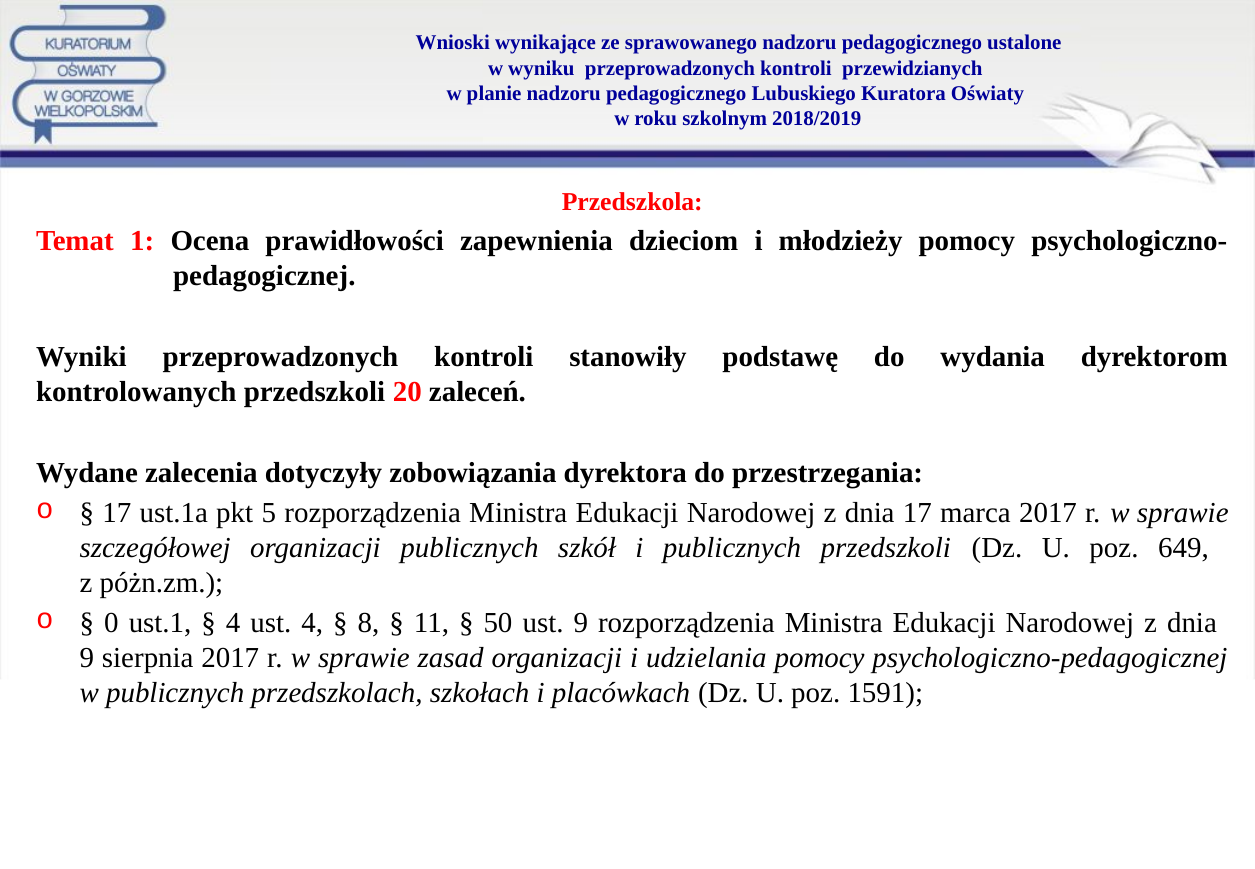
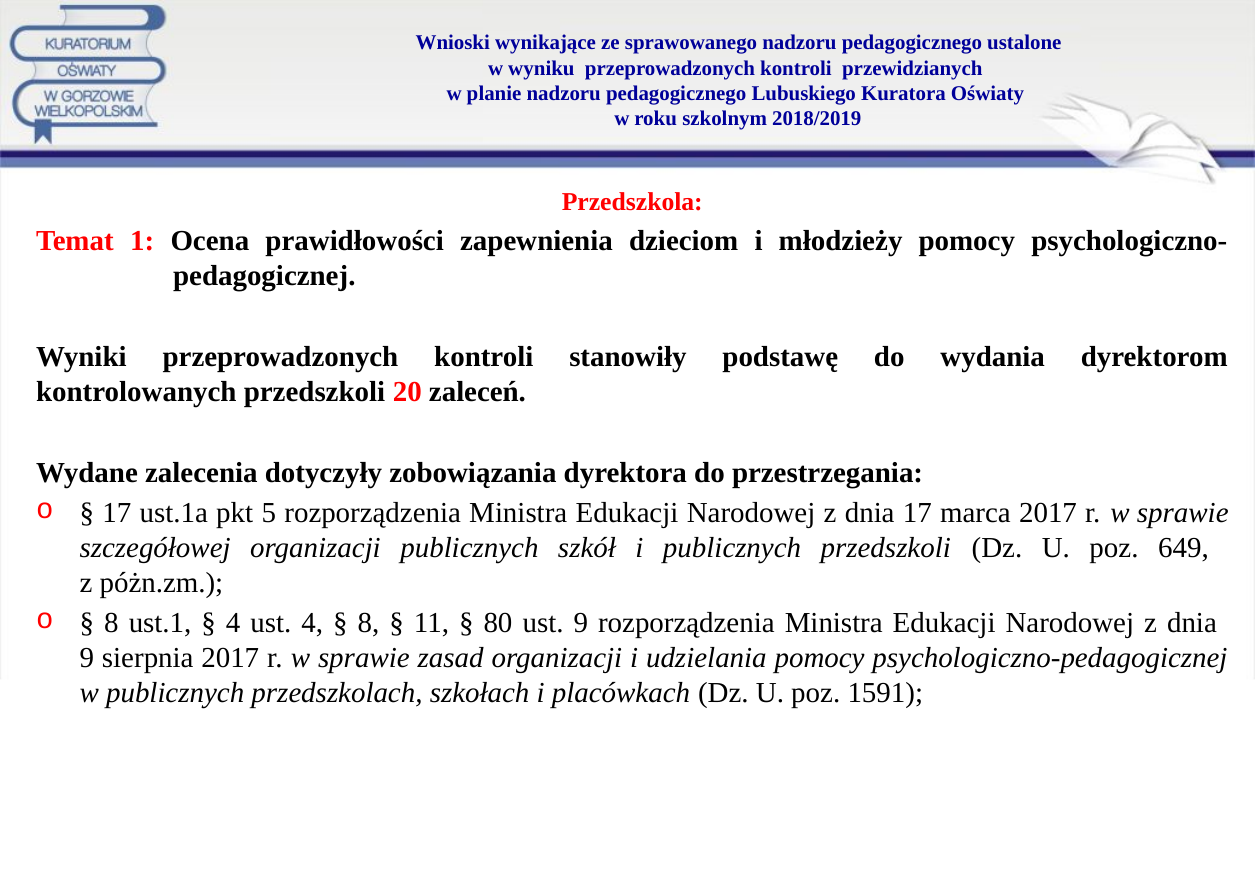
0: 0 -> 8 (111, 623)
50: 50 -> 80 (498, 623)
